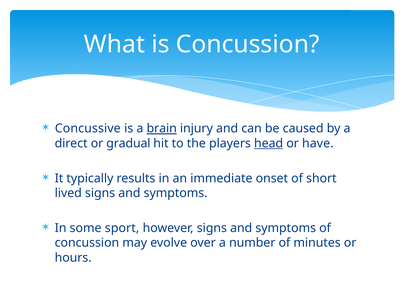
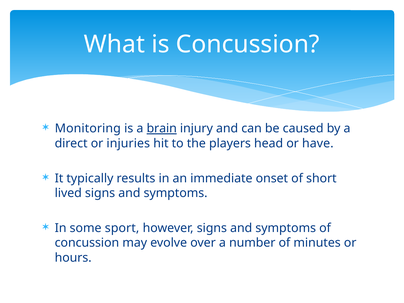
Concussive: Concussive -> Monitoring (88, 128)
gradual: gradual -> injuries (128, 143)
head underline: present -> none (269, 143)
